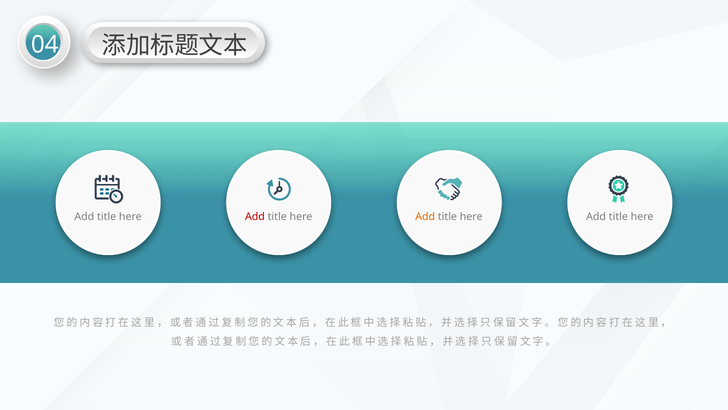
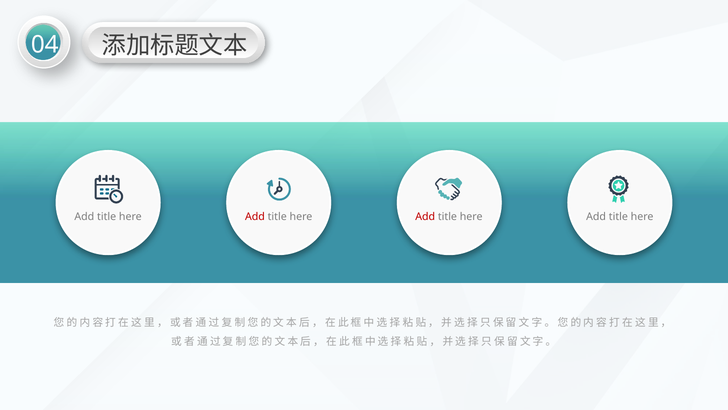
Add colour: orange -> red (425, 216)
